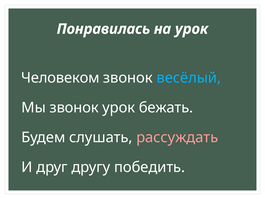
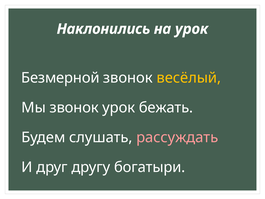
Понравилась: Понравилась -> Наклонились (103, 29)
Человеком: Человеком -> Безмерной (60, 78)
весёлый colour: light blue -> yellow (189, 78)
победить: победить -> богатыри (150, 167)
